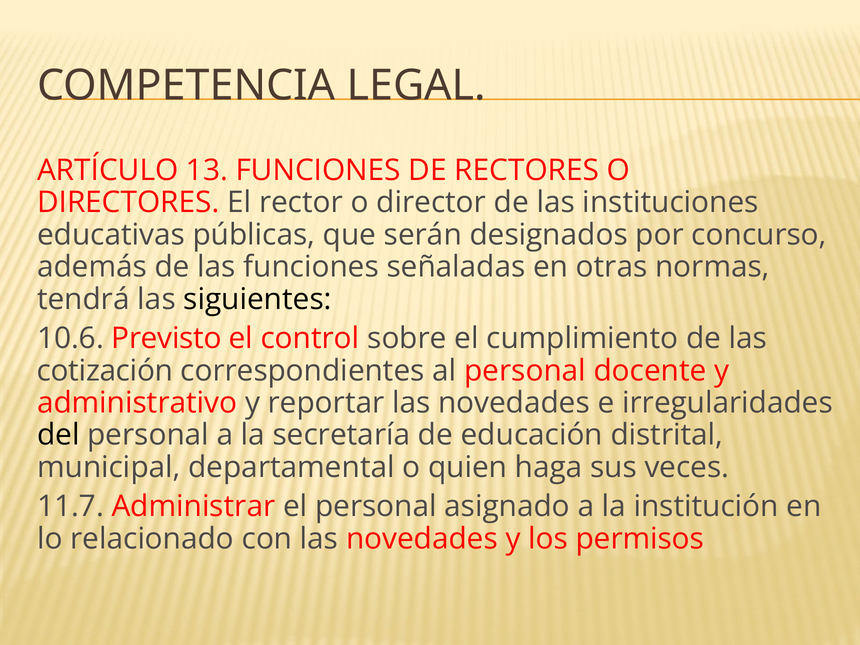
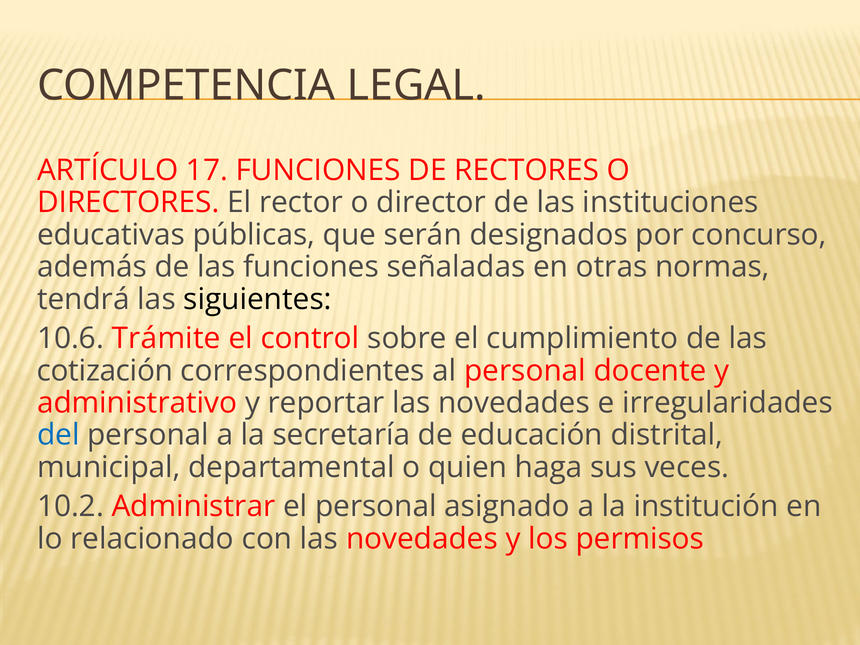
13: 13 -> 17 (207, 170)
Previsto: Previsto -> Trámite (166, 338)
del colour: black -> blue (58, 435)
11.7: 11.7 -> 10.2 (70, 506)
